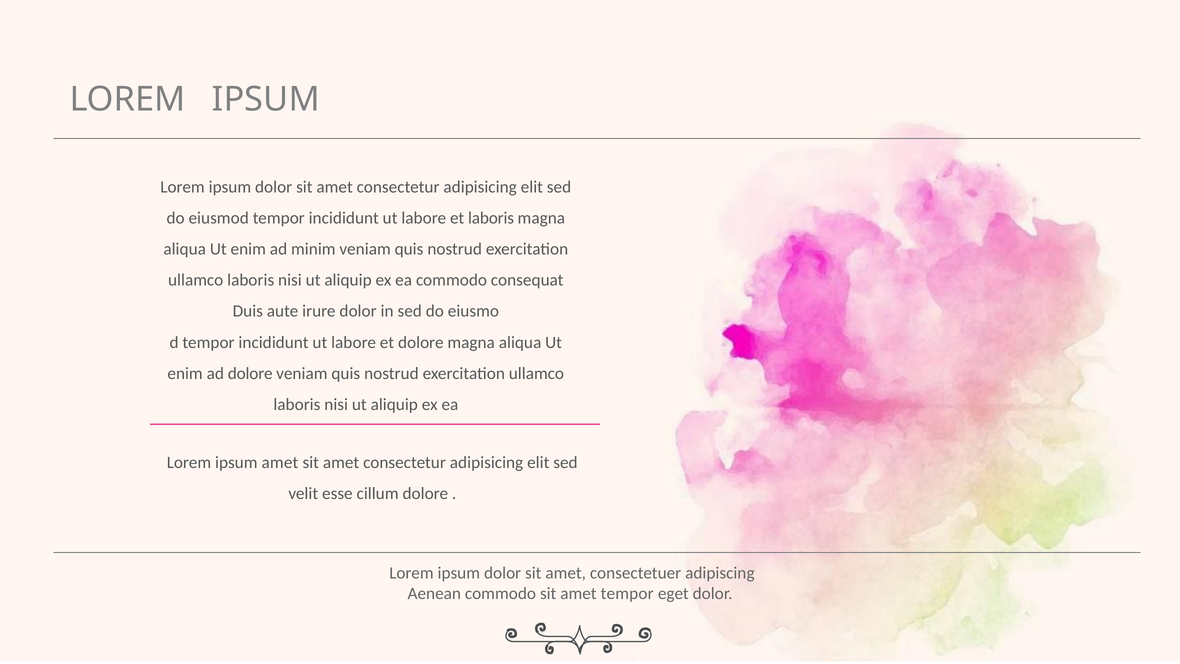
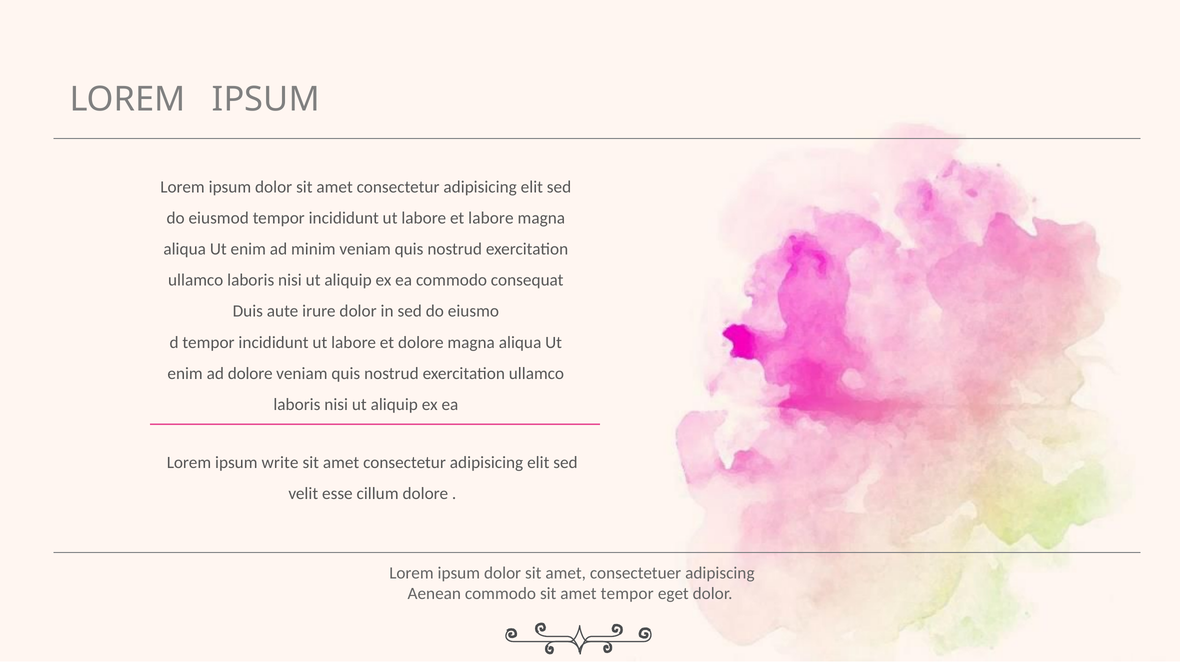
et laboris: laboris -> labore (491, 218)
ipsum amet: amet -> write (280, 462)
